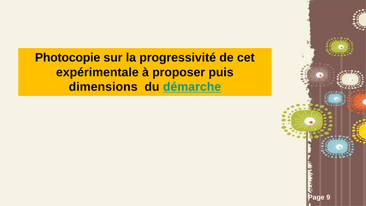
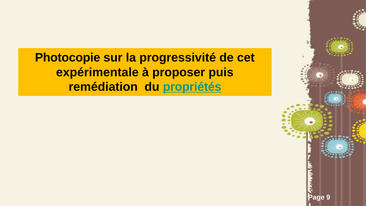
dimensions: dimensions -> remédiation (103, 87)
démarche: démarche -> propriétés (192, 87)
